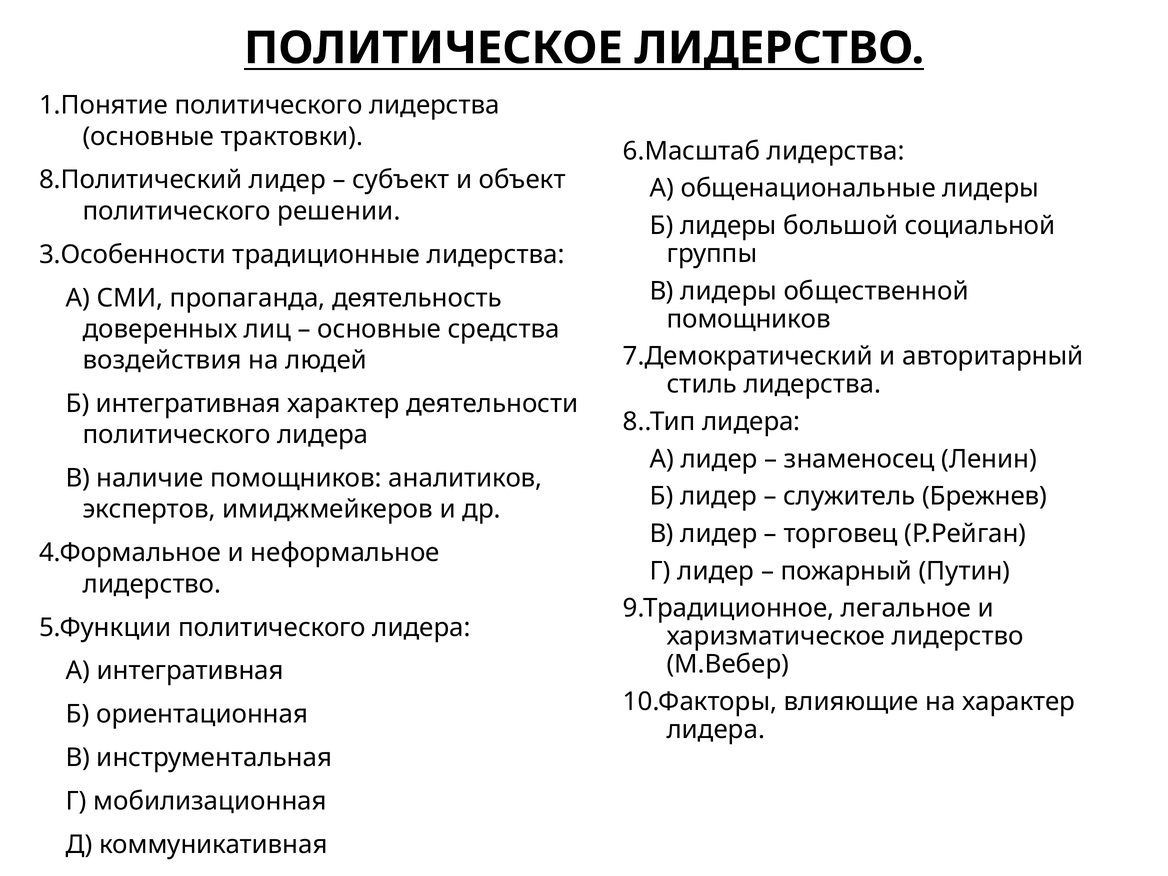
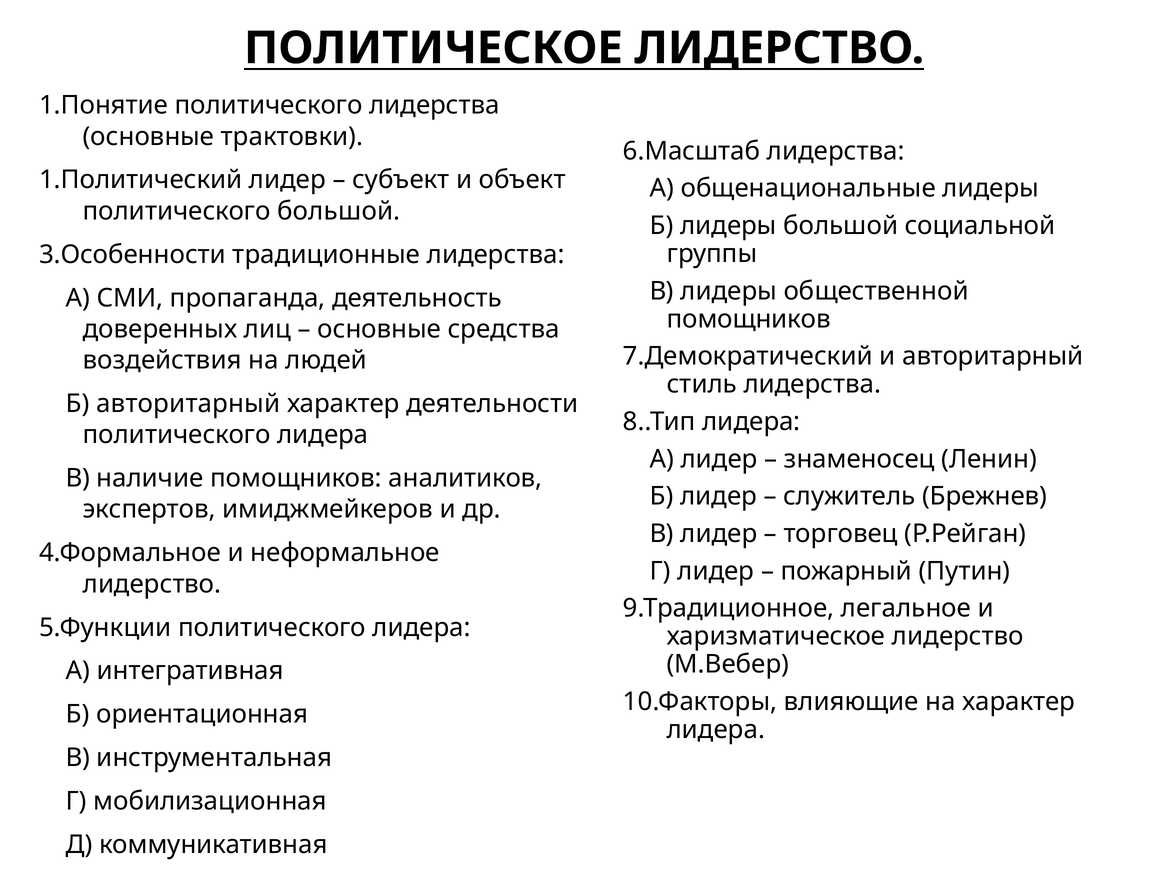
8.Политический: 8.Политический -> 1.Политический (141, 180)
политического решении: решении -> большой (339, 211)
Б интегративная: интегративная -> авторитарный (188, 404)
